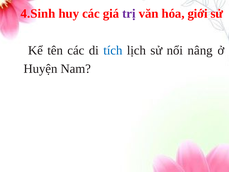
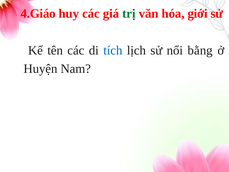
4.Sinh: 4.Sinh -> 4.Giáo (38, 13)
trị colour: purple -> green (129, 13)
nâng: nâng -> bằng (200, 50)
